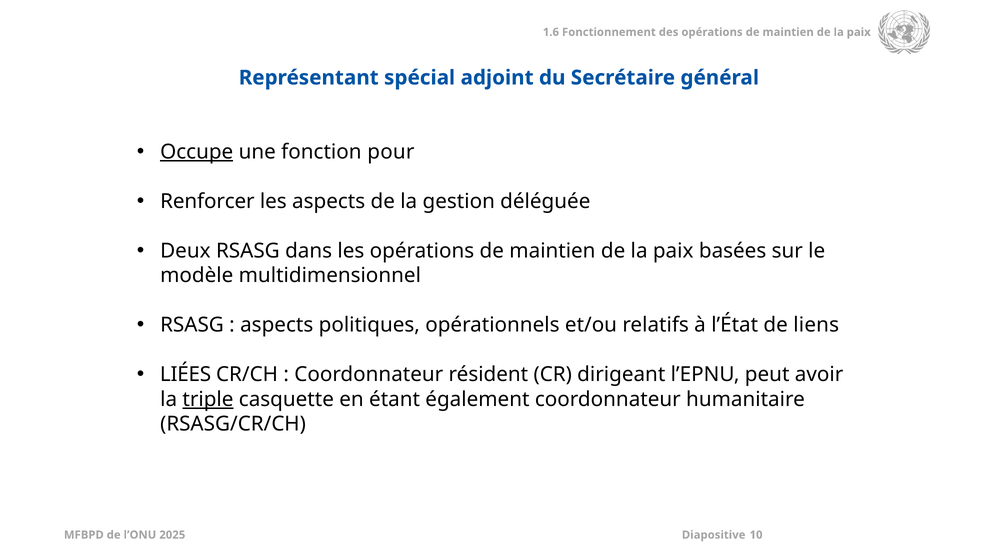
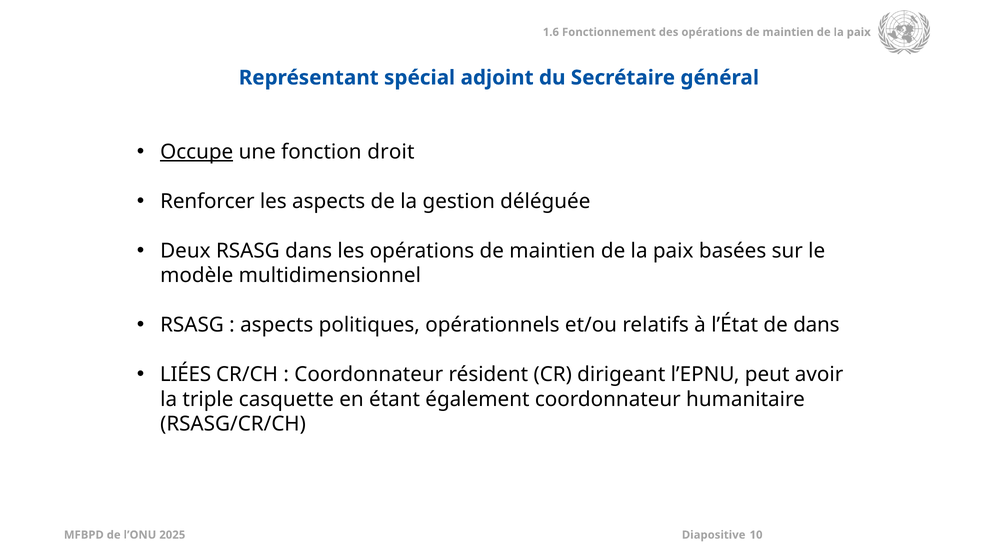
pour: pour -> droit (391, 152)
de liens: liens -> dans (816, 325)
triple underline: present -> none (208, 399)
